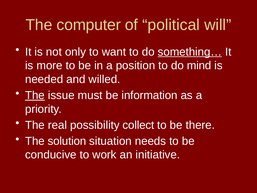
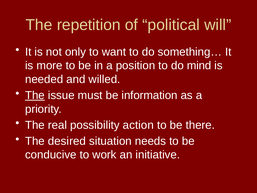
computer: computer -> repetition (89, 25)
something… underline: present -> none (190, 52)
collect: collect -> action (138, 125)
solution: solution -> desired (67, 141)
